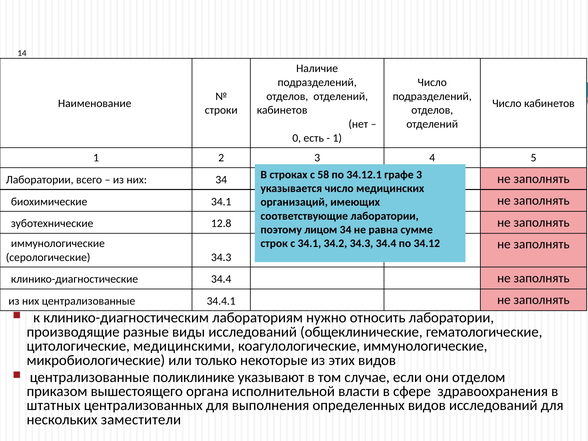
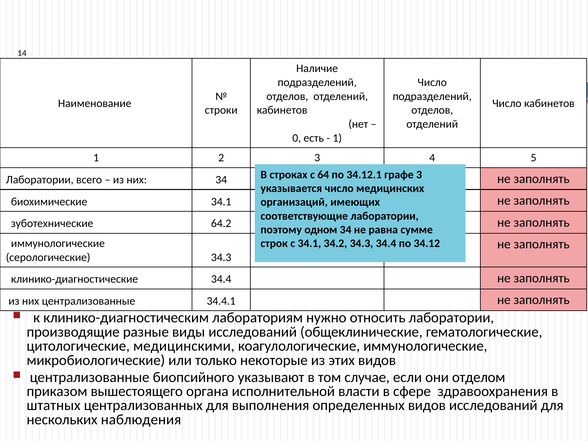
58: 58 -> 64 (323, 175)
12.8: 12.8 -> 64.2 (221, 224)
лицом: лицом -> одном (321, 230)
поликлинике: поликлинике -> биопсийного (194, 377)
заместители: заместители -> наблюдения (141, 420)
